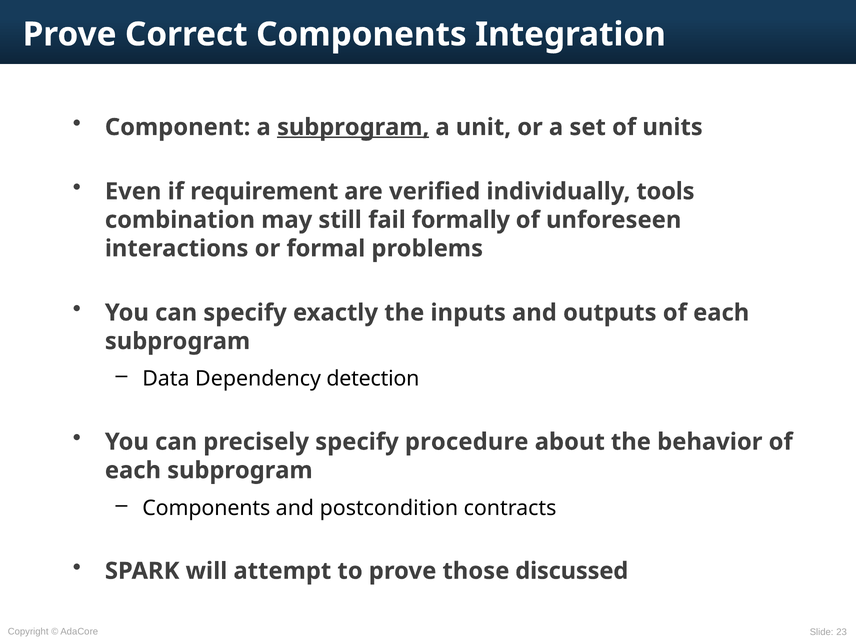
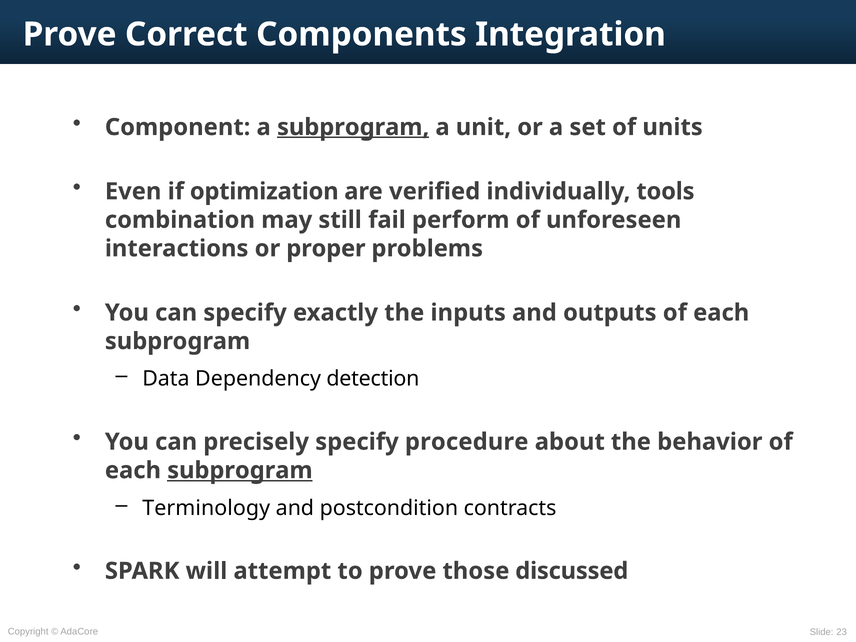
requirement: requirement -> optimization (264, 191)
formally: formally -> perform (461, 220)
formal: formal -> proper (326, 249)
subprogram underline: none -> present (240, 470)
Components: Components -> Terminology (206, 508)
